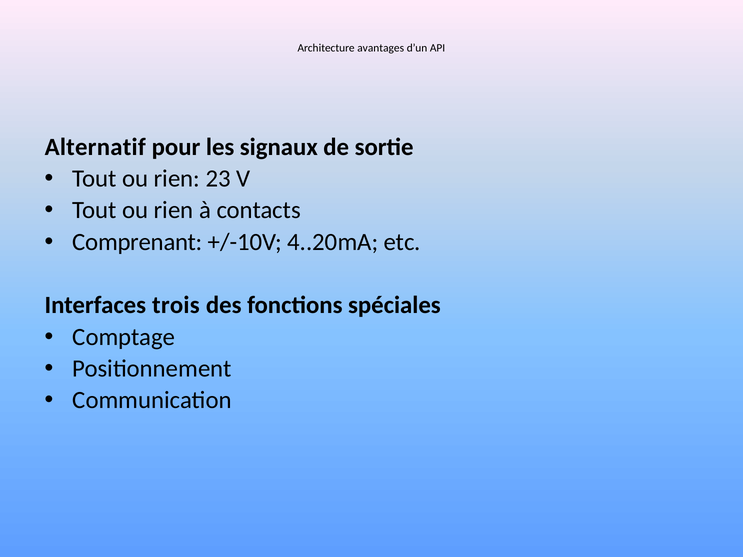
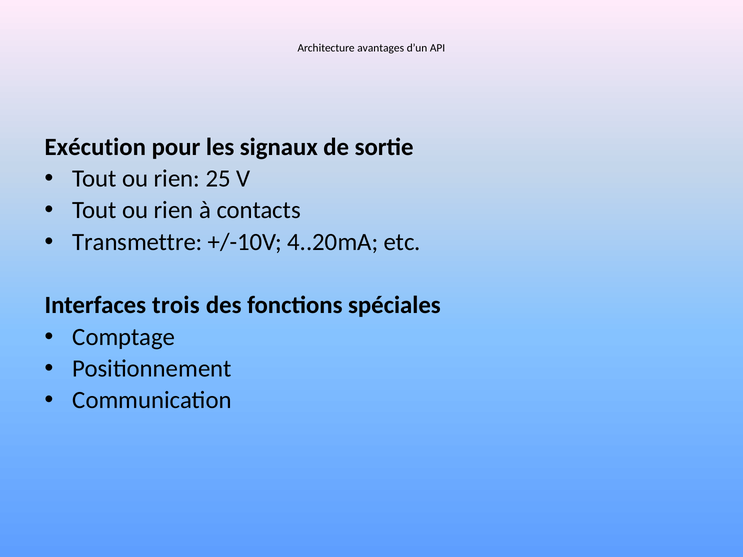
Alternatif: Alternatif -> Exécution (95, 147)
23: 23 -> 25 (218, 179)
Comprenant: Comprenant -> Transmettre (137, 242)
